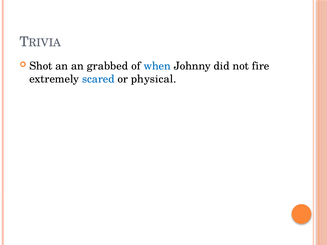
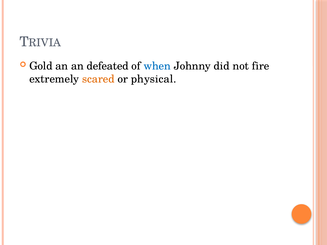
Shot: Shot -> Gold (41, 66)
grabbed: grabbed -> defeated (108, 66)
scared colour: blue -> orange (98, 79)
